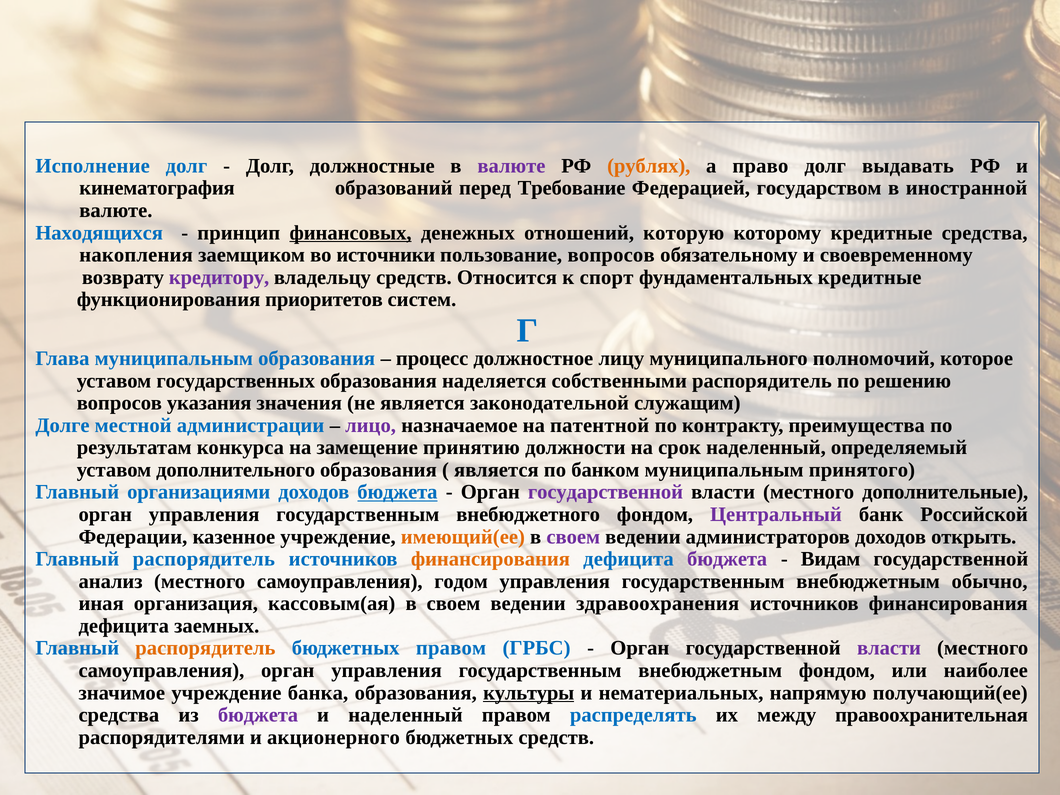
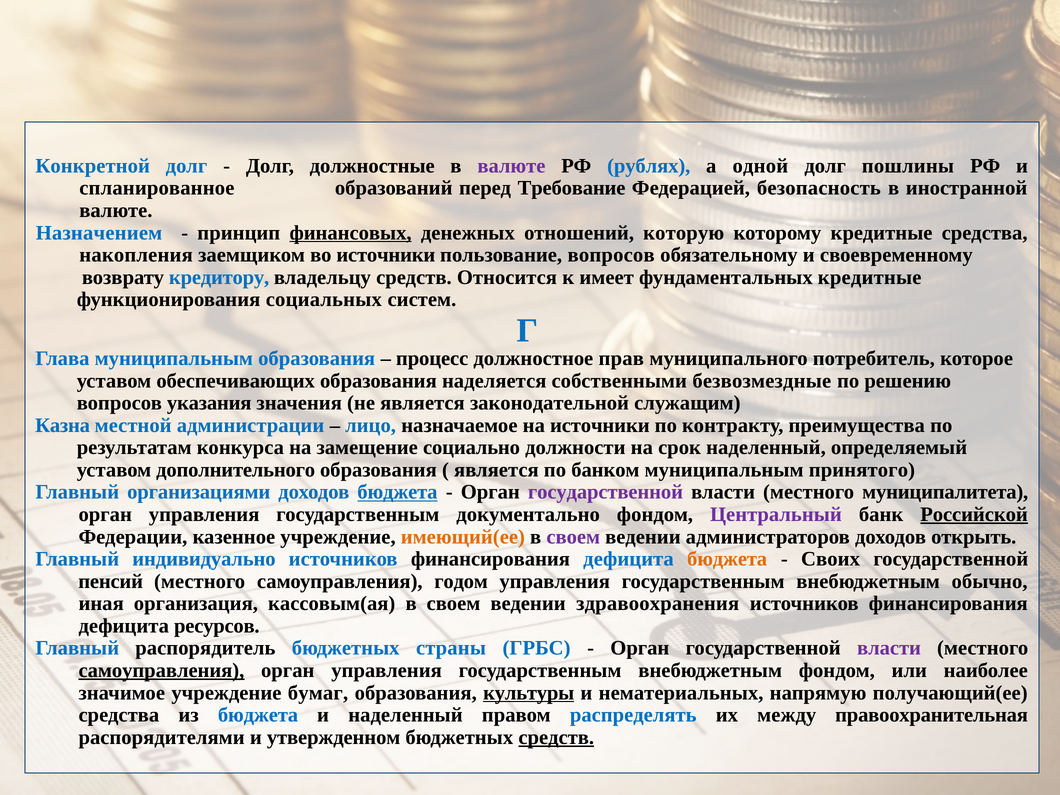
Исполнение: Исполнение -> Конкретной (93, 166)
рублях colour: orange -> blue (649, 166)
право: право -> одной (760, 166)
выдавать: выдавать -> пошлины (908, 166)
кинематография: кинематография -> спланированное (157, 188)
государством: государством -> безопасность (819, 188)
Находящихся: Находящихся -> Назначением (99, 233)
кредитору colour: purple -> blue (219, 277)
спорт: спорт -> имеет (607, 277)
приоритетов: приоритетов -> социальных (324, 300)
лицу: лицу -> прав (621, 358)
полномочий: полномочий -> потребитель (874, 358)
государственных: государственных -> обеспечивающих (236, 381)
собственными распорядитель: распорядитель -> безвозмездные (762, 381)
Долге: Долге -> Казна (63, 425)
лицо colour: purple -> blue (371, 425)
на патентной: патентной -> источники (600, 425)
принятию: принятию -> социально (472, 448)
дополнительные: дополнительные -> муниципалитета (945, 492)
внебюджетного: внебюджетного -> документально (528, 514)
Российской underline: none -> present (974, 514)
распорядитель: распорядитель -> индивидуально (204, 559)
финансирования colour: orange -> black (490, 559)
бюджета colour: purple -> orange (727, 559)
Видам: Видам -> Своих (830, 559)
анализ: анализ -> пенсий (111, 581)
заемных: заемных -> ресурсов (217, 626)
распорядитель colour: orange -> black (205, 648)
бюджетных правом: правом -> страны (451, 648)
самоуправления underline: none -> present (161, 670)
банка: банка -> бумаг (318, 693)
бюджета colour: purple -> blue (258, 715)
акционерного: акционерного -> утвержденном (334, 737)
средств underline: none -> present (556, 737)
